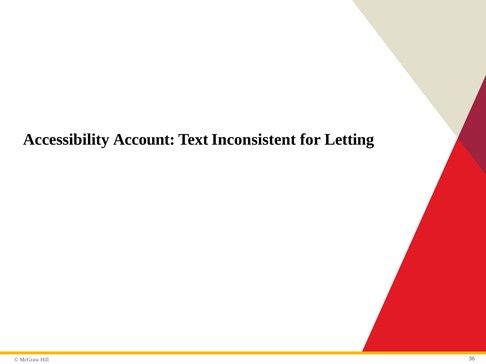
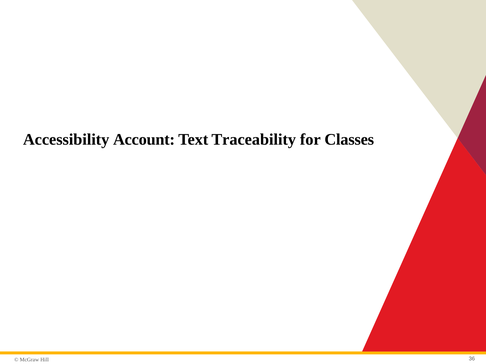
Inconsistent: Inconsistent -> Traceability (254, 140)
Letting: Letting -> Classes (349, 140)
